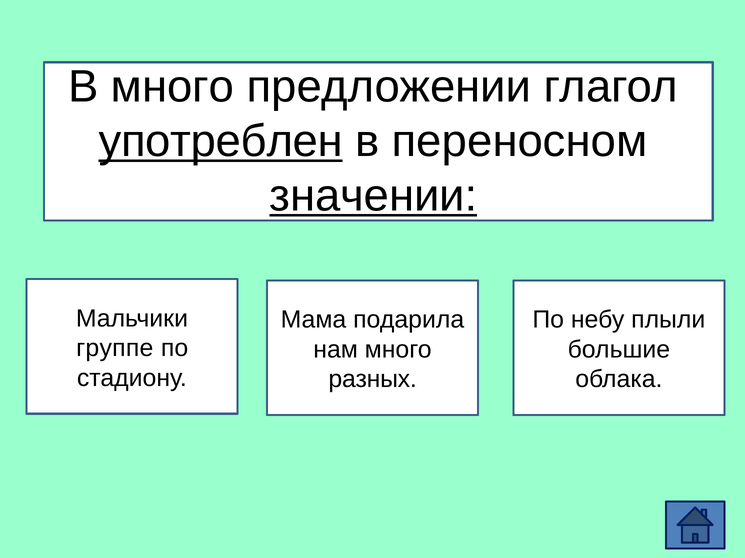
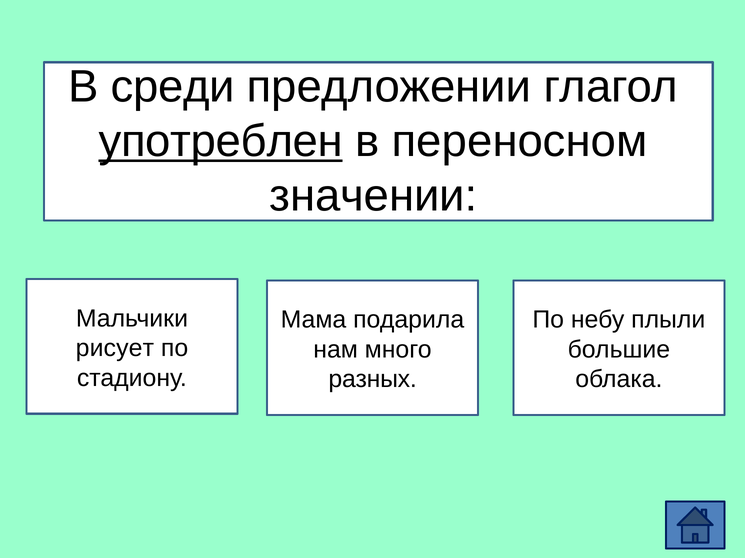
В много: много -> среди (173, 87)
значении underline: present -> none (373, 196)
группе: группе -> рисует (115, 349)
